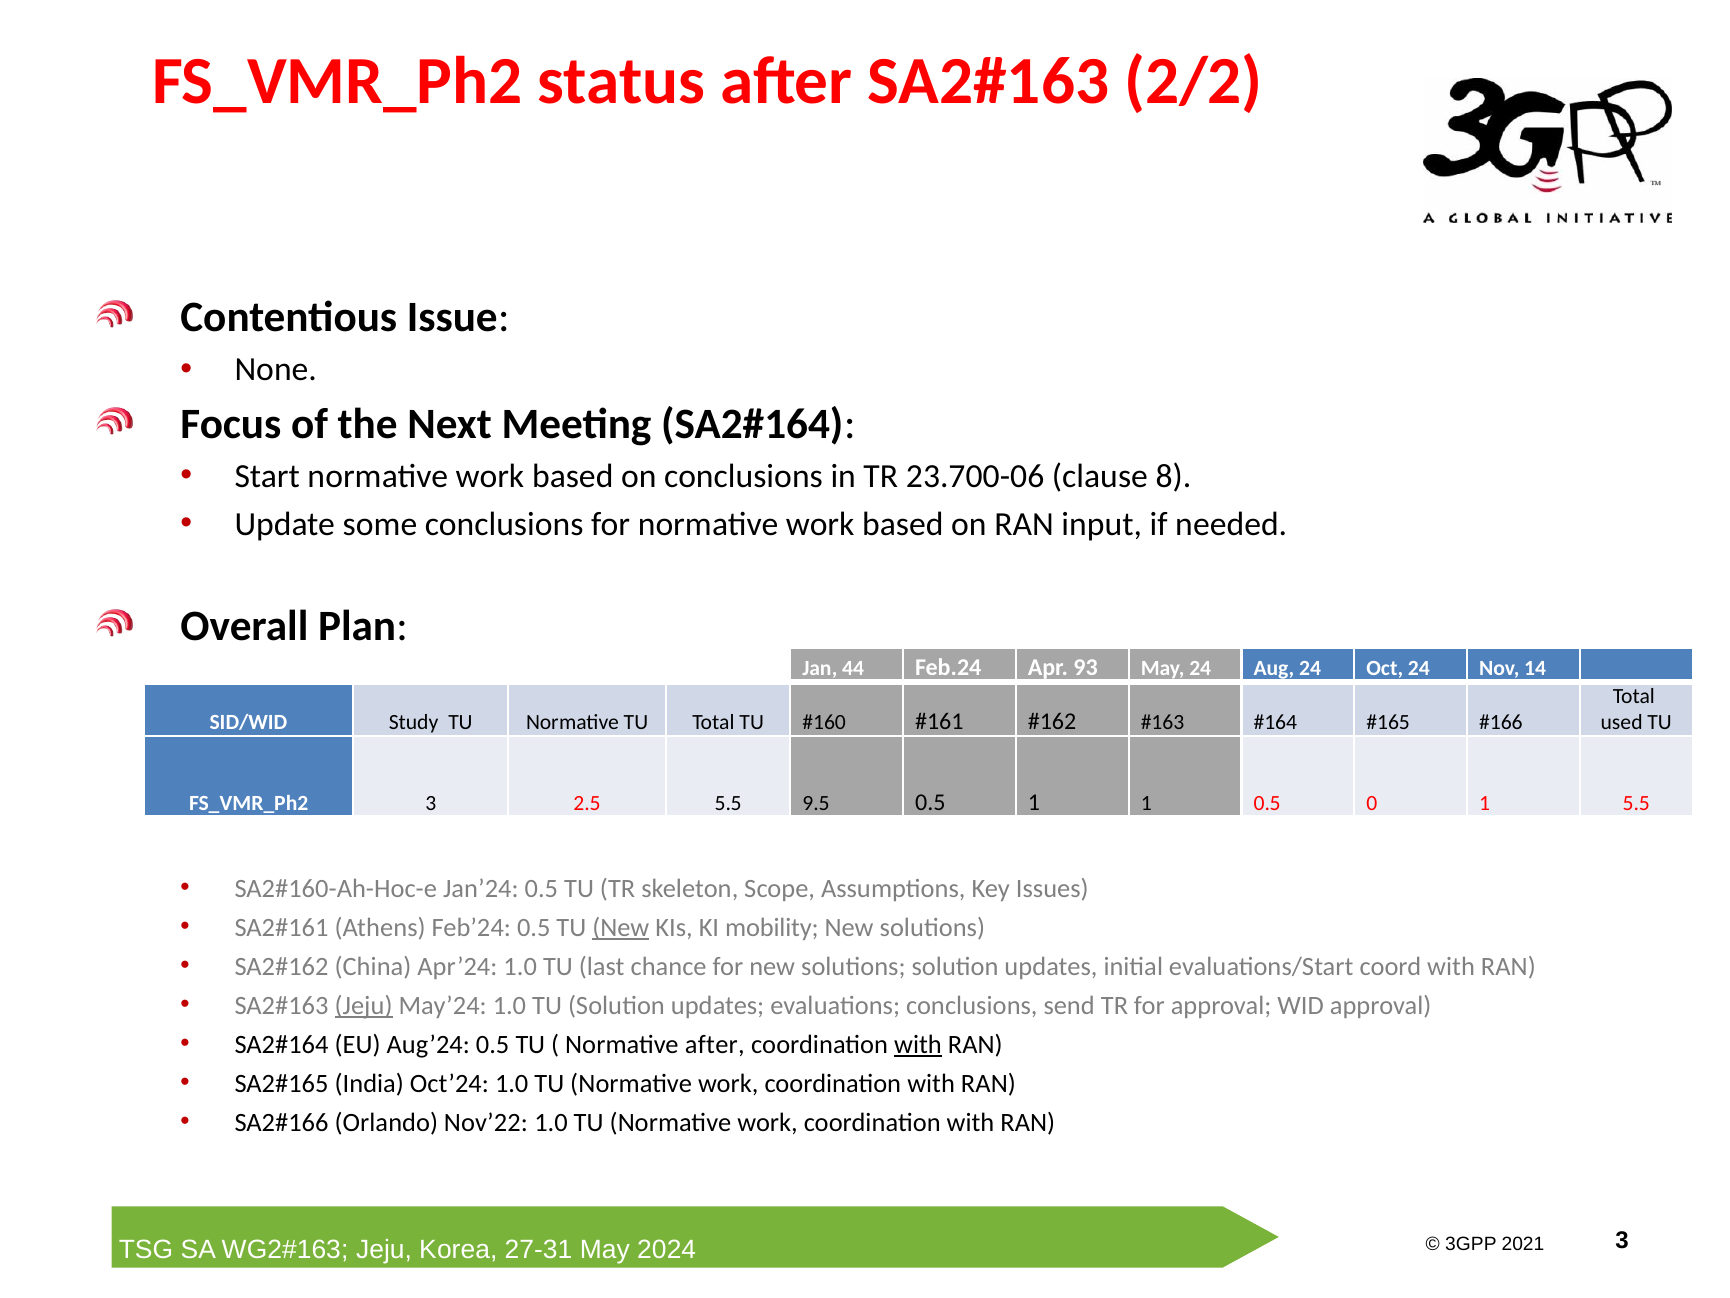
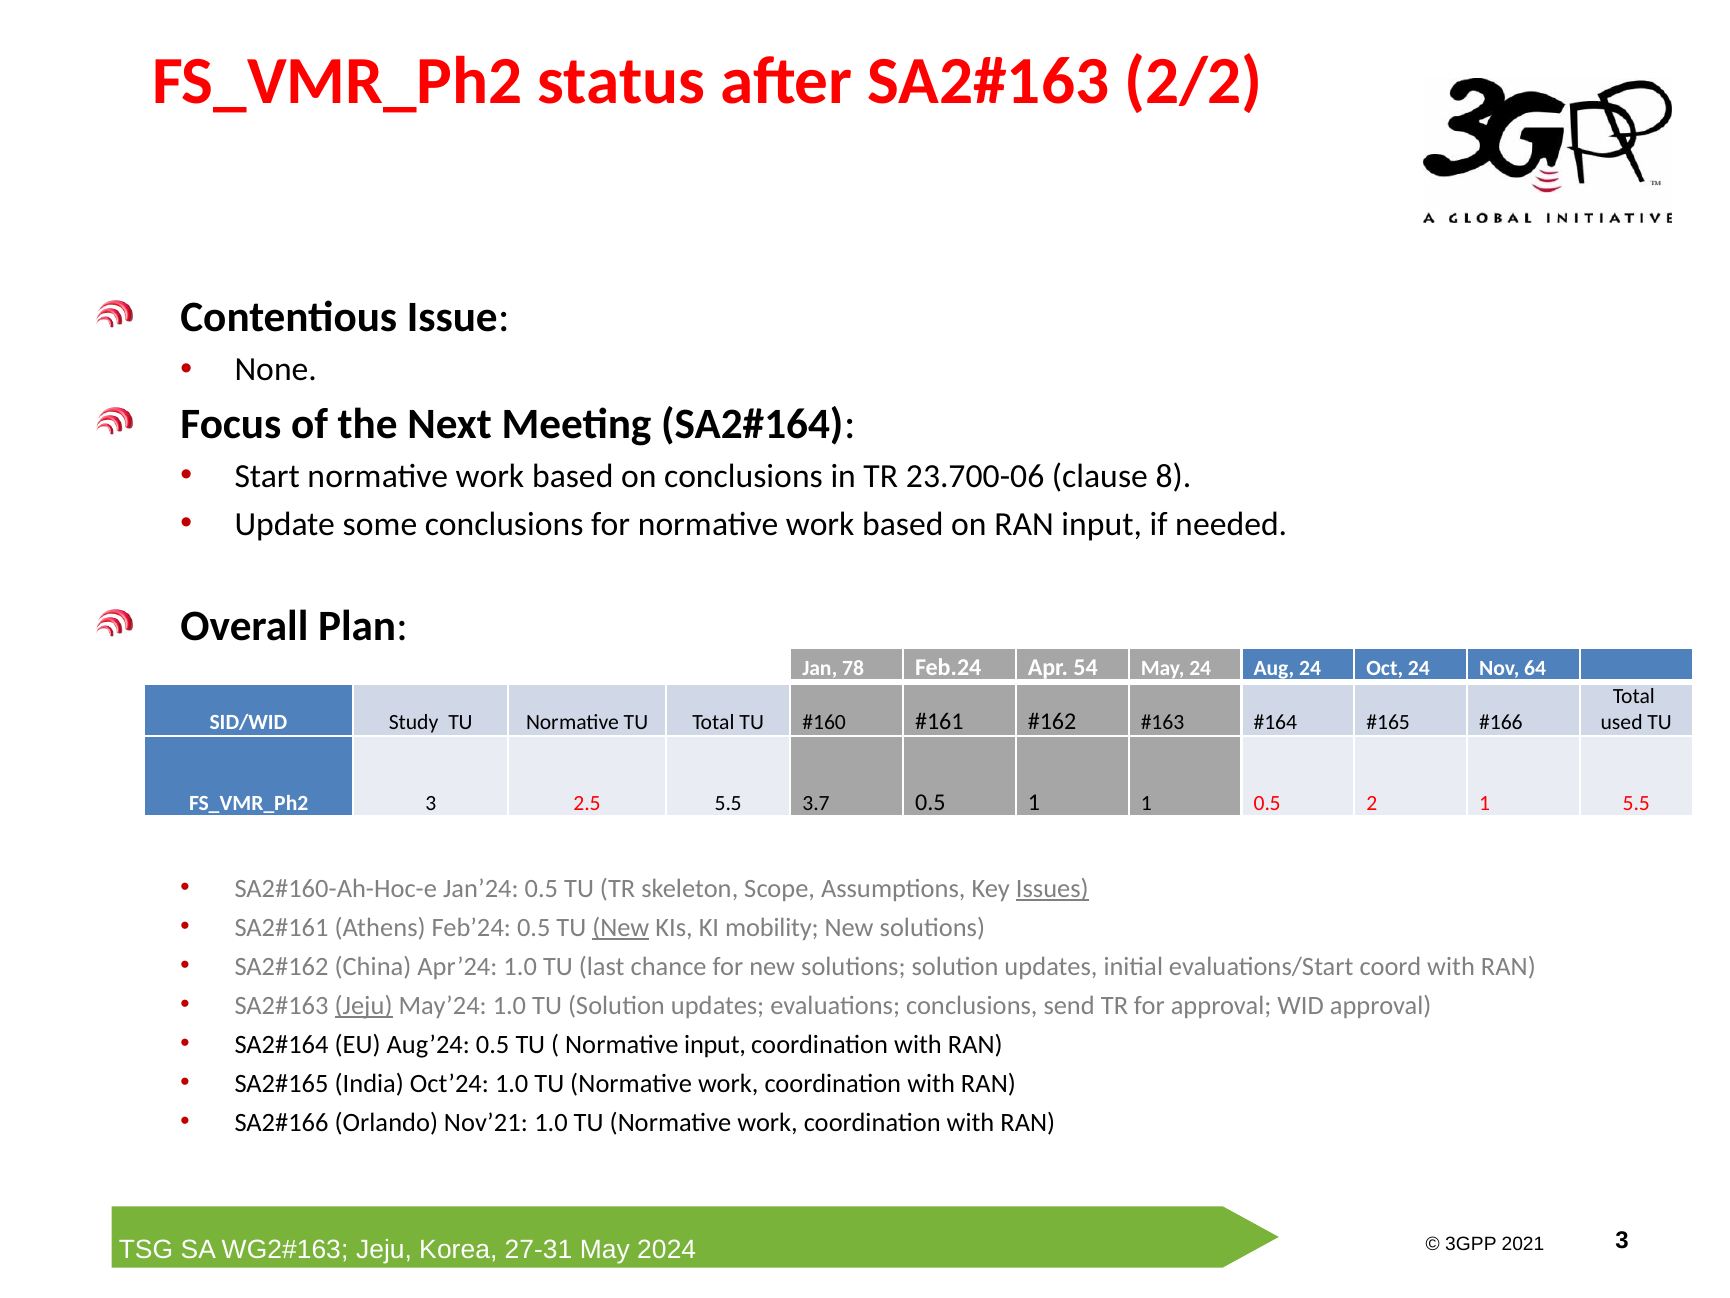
44: 44 -> 78 (853, 669)
93: 93 -> 54 (1086, 667)
14: 14 -> 64 (1535, 669)
9.5: 9.5 -> 3.7 (816, 803)
0: 0 -> 2 (1372, 803)
Issues underline: none -> present (1052, 888)
Normative after: after -> input (715, 1044)
with underline: present -> none (918, 1044)
Nov’22: Nov’22 -> Nov’21 (486, 1122)
